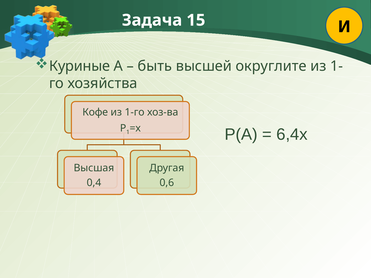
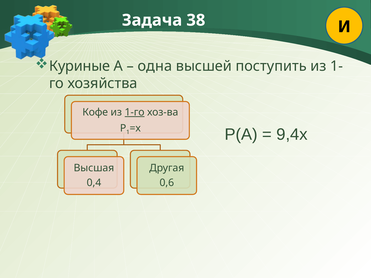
15: 15 -> 38 (196, 20)
быть: быть -> одна (155, 66)
округлите: округлите -> поступить (271, 66)
1-го underline: none -> present (135, 112)
6,4х: 6,4х -> 9,4х (292, 134)
